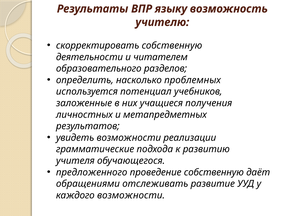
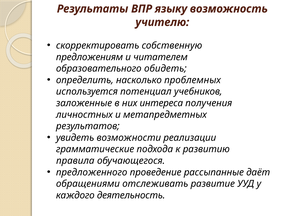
деятельности: деятельности -> предложениям (90, 57)
разделов: разделов -> обидеть (165, 69)
учащиеся: учащиеся -> интереса (161, 103)
учителя: учителя -> правила (75, 161)
проведение собственную: собственную -> рассыпанные (214, 172)
каждого возможности: возможности -> деятельность (131, 195)
